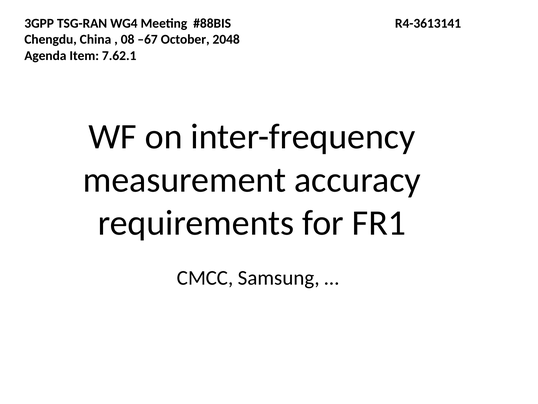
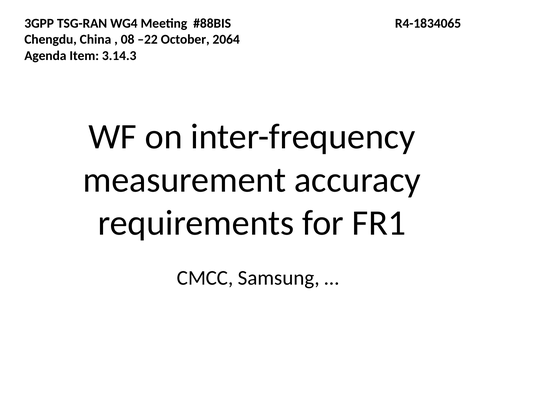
R4-3613141: R4-3613141 -> R4-1834065 (428, 23)
–67: –67 -> –22 (148, 39)
2048: 2048 -> 2064 (226, 39)
7.62.1: 7.62.1 -> 3.14.3 (119, 56)
